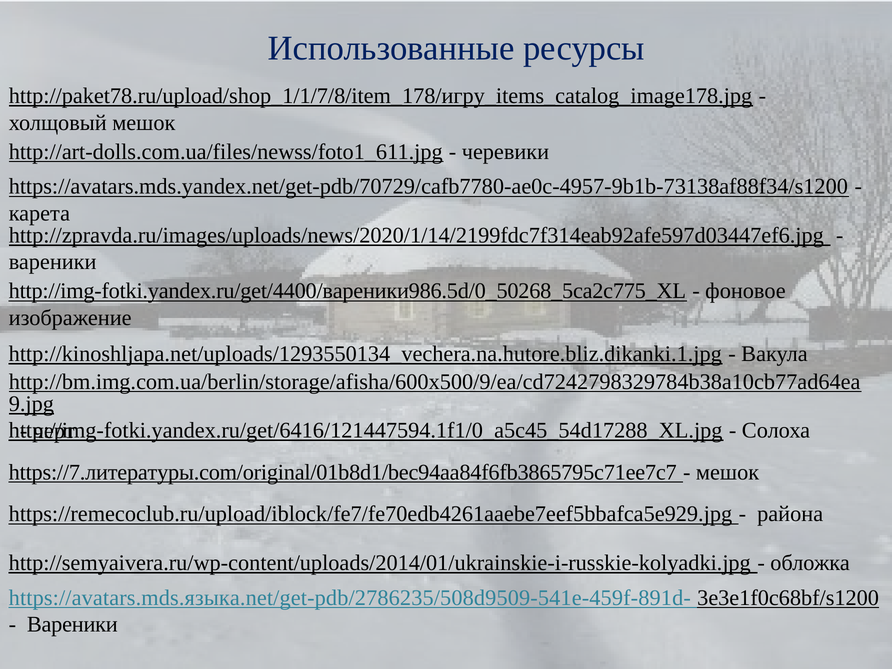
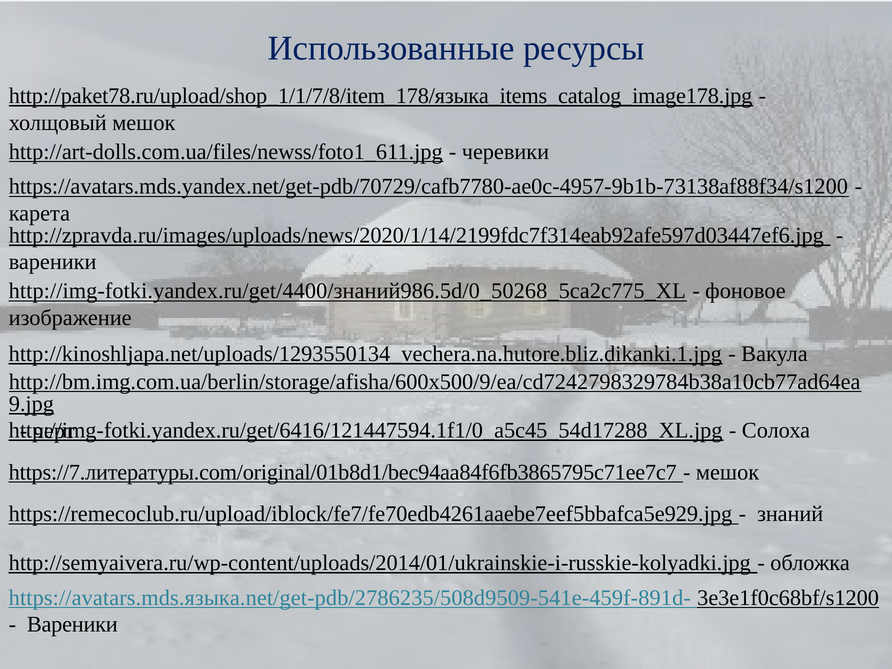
http://paket78.ru/upload/shop_1/1/7/8/item_178/игру_items_catalog_image178.jpg: http://paket78.ru/upload/shop_1/1/7/8/item_178/игру_items_catalog_image178.jpg -> http://paket78.ru/upload/shop_1/1/7/8/item_178/языка_items_catalog_image178.jpg (381, 96)
http://img-fotki.yandex.ru/get/4400/вареники986.5d/0_50268_5ca2c775_XL: http://img-fotki.yandex.ru/get/4400/вареники986.5d/0_50268_5ca2c775_XL -> http://img-fotki.yandex.ru/get/4400/знаний986.5d/0_50268_5ca2c775_XL (347, 291)
района: района -> знаний (790, 514)
